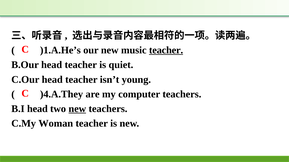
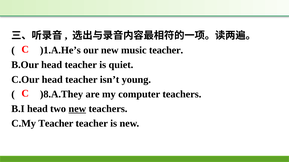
teacher underline: present -> none (166, 50)
)4.A.They: )4.A.They -> )8.A.They (62, 94)
C.My Woman: Woman -> Teacher (56, 124)
